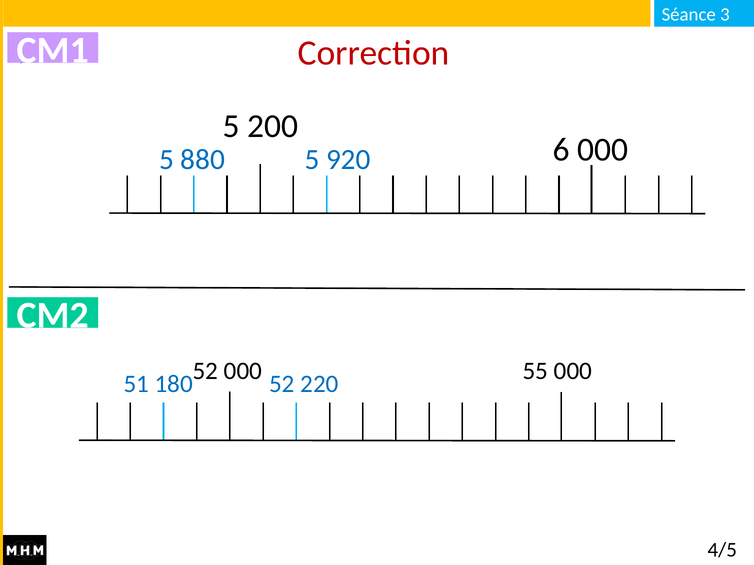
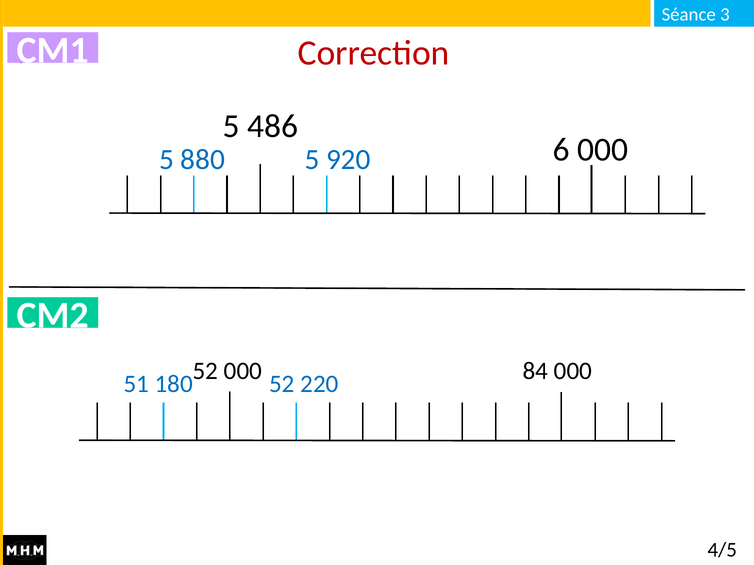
200: 200 -> 486 (273, 126)
55: 55 -> 84 (535, 371)
